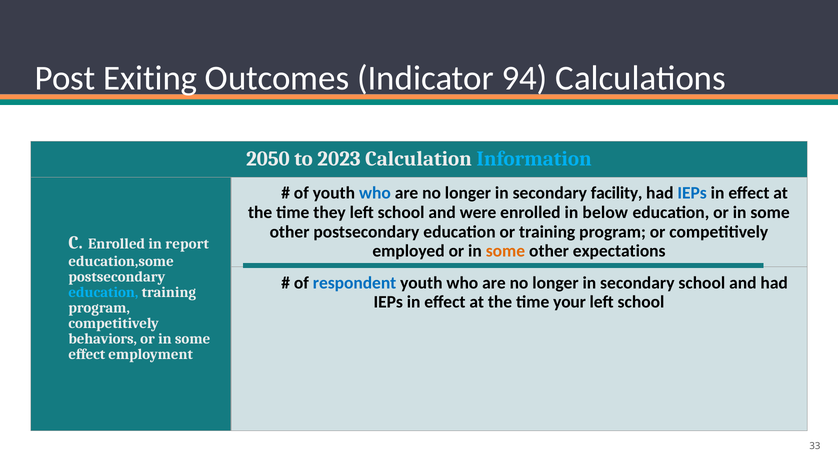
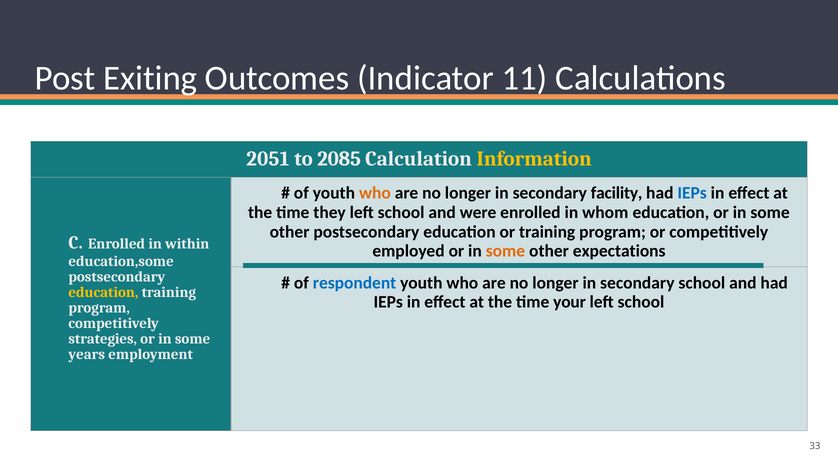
94: 94 -> 11 (525, 78)
2050: 2050 -> 2051 (268, 159)
2023: 2023 -> 2085 (339, 159)
Information colour: light blue -> yellow (534, 159)
who colour: blue -> orange (375, 193)
below: below -> whom (605, 212)
report: report -> within (187, 243)
education colour: light blue -> yellow (103, 292)
behaviors: behaviors -> strategies (103, 338)
effect: effect -> years (87, 354)
